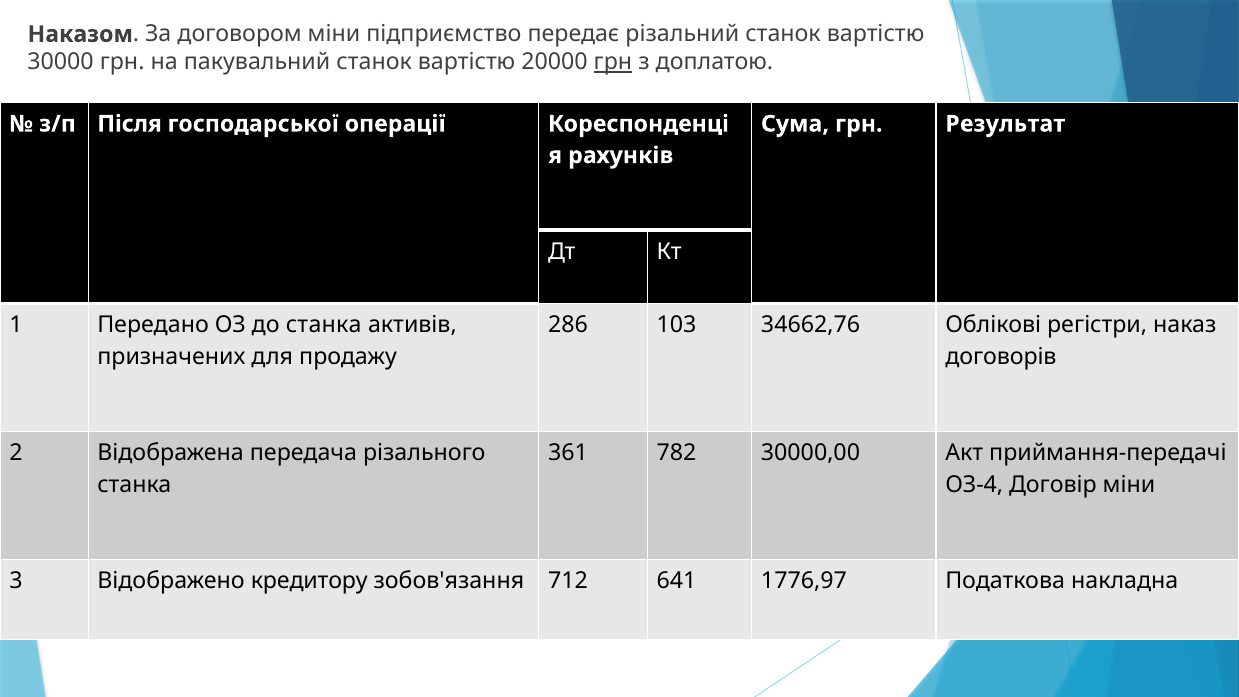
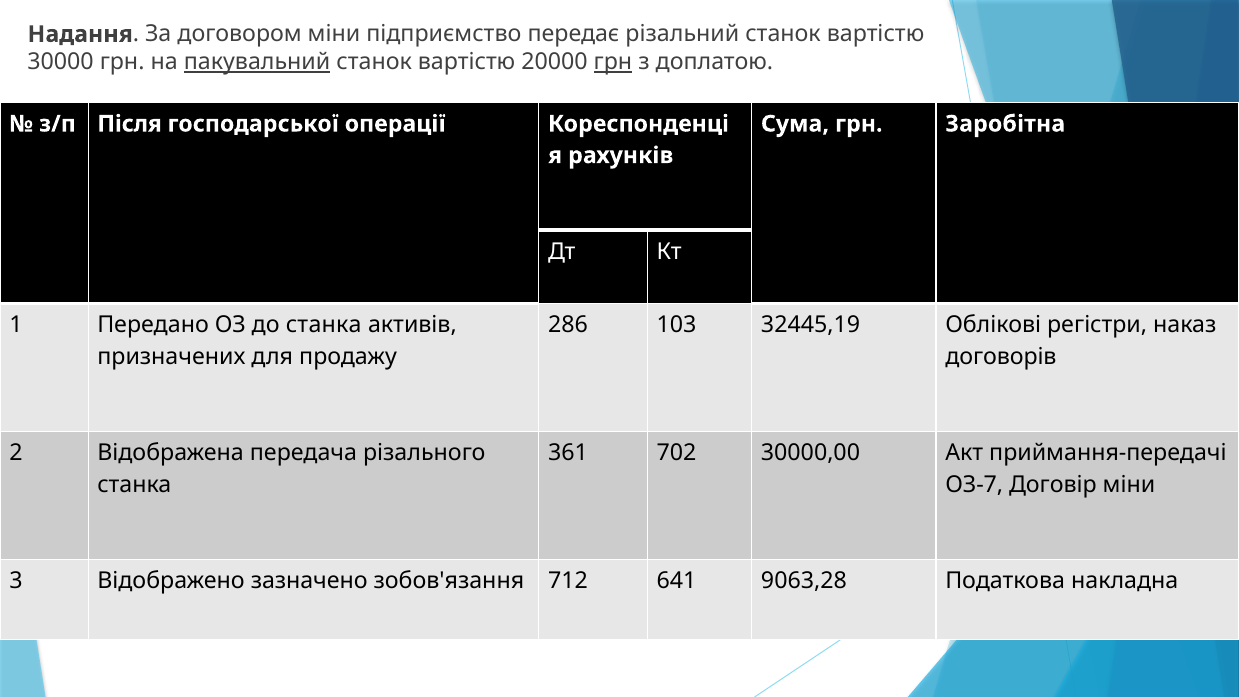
Наказом: Наказом -> Надання (80, 34)
пакувальний underline: none -> present (257, 62)
Результат: Результат -> Заробітна (1005, 124)
34662,76: 34662,76 -> 32445,19 (811, 325)
782: 782 -> 702 (677, 453)
ОЗ-4: ОЗ-4 -> ОЗ-7 (974, 485)
кредитору: кредитору -> зазначено (309, 581)
1776,97: 1776,97 -> 9063,28 (804, 581)
